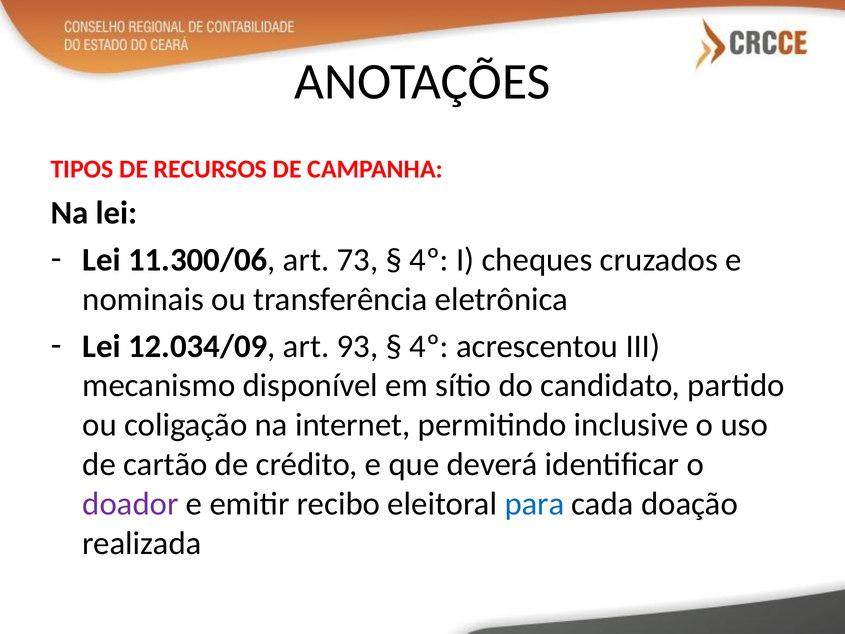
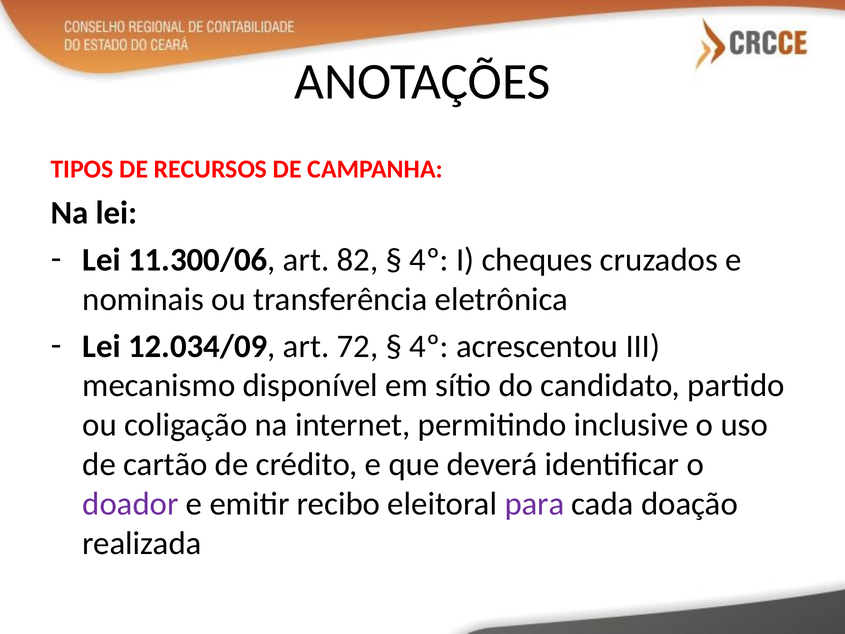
73: 73 -> 82 (358, 260)
93: 93 -> 72 (358, 346)
para colour: blue -> purple (534, 504)
